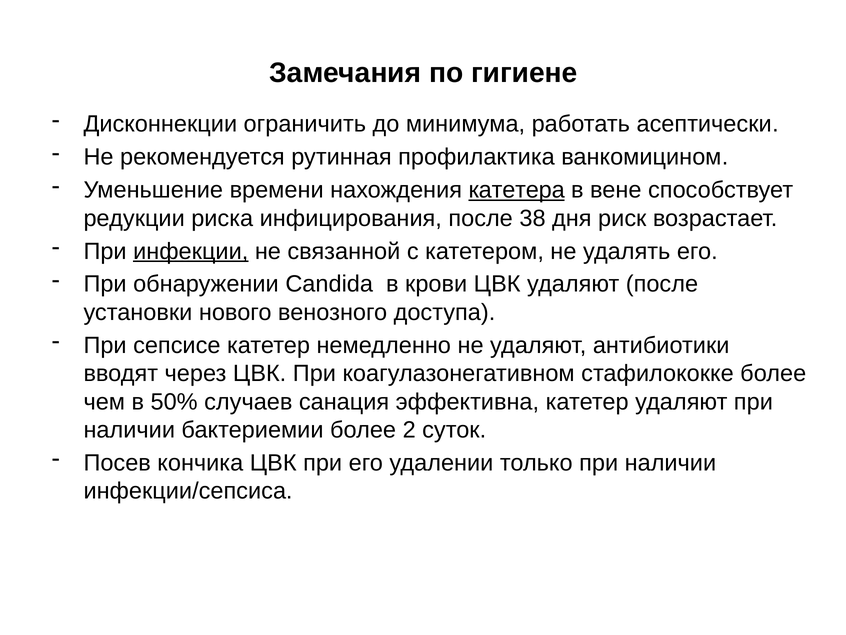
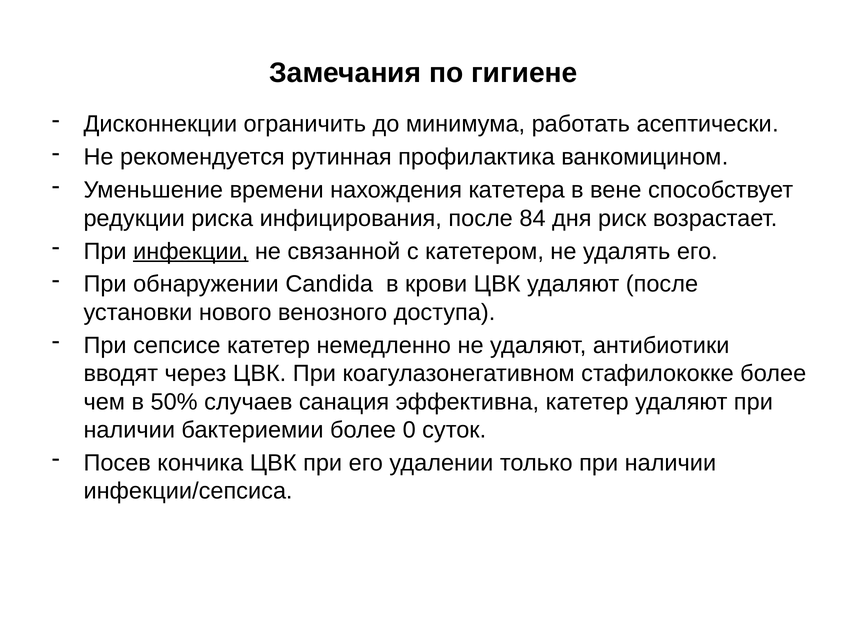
катетера underline: present -> none (517, 190)
38: 38 -> 84 (533, 218)
2: 2 -> 0 (409, 430)
